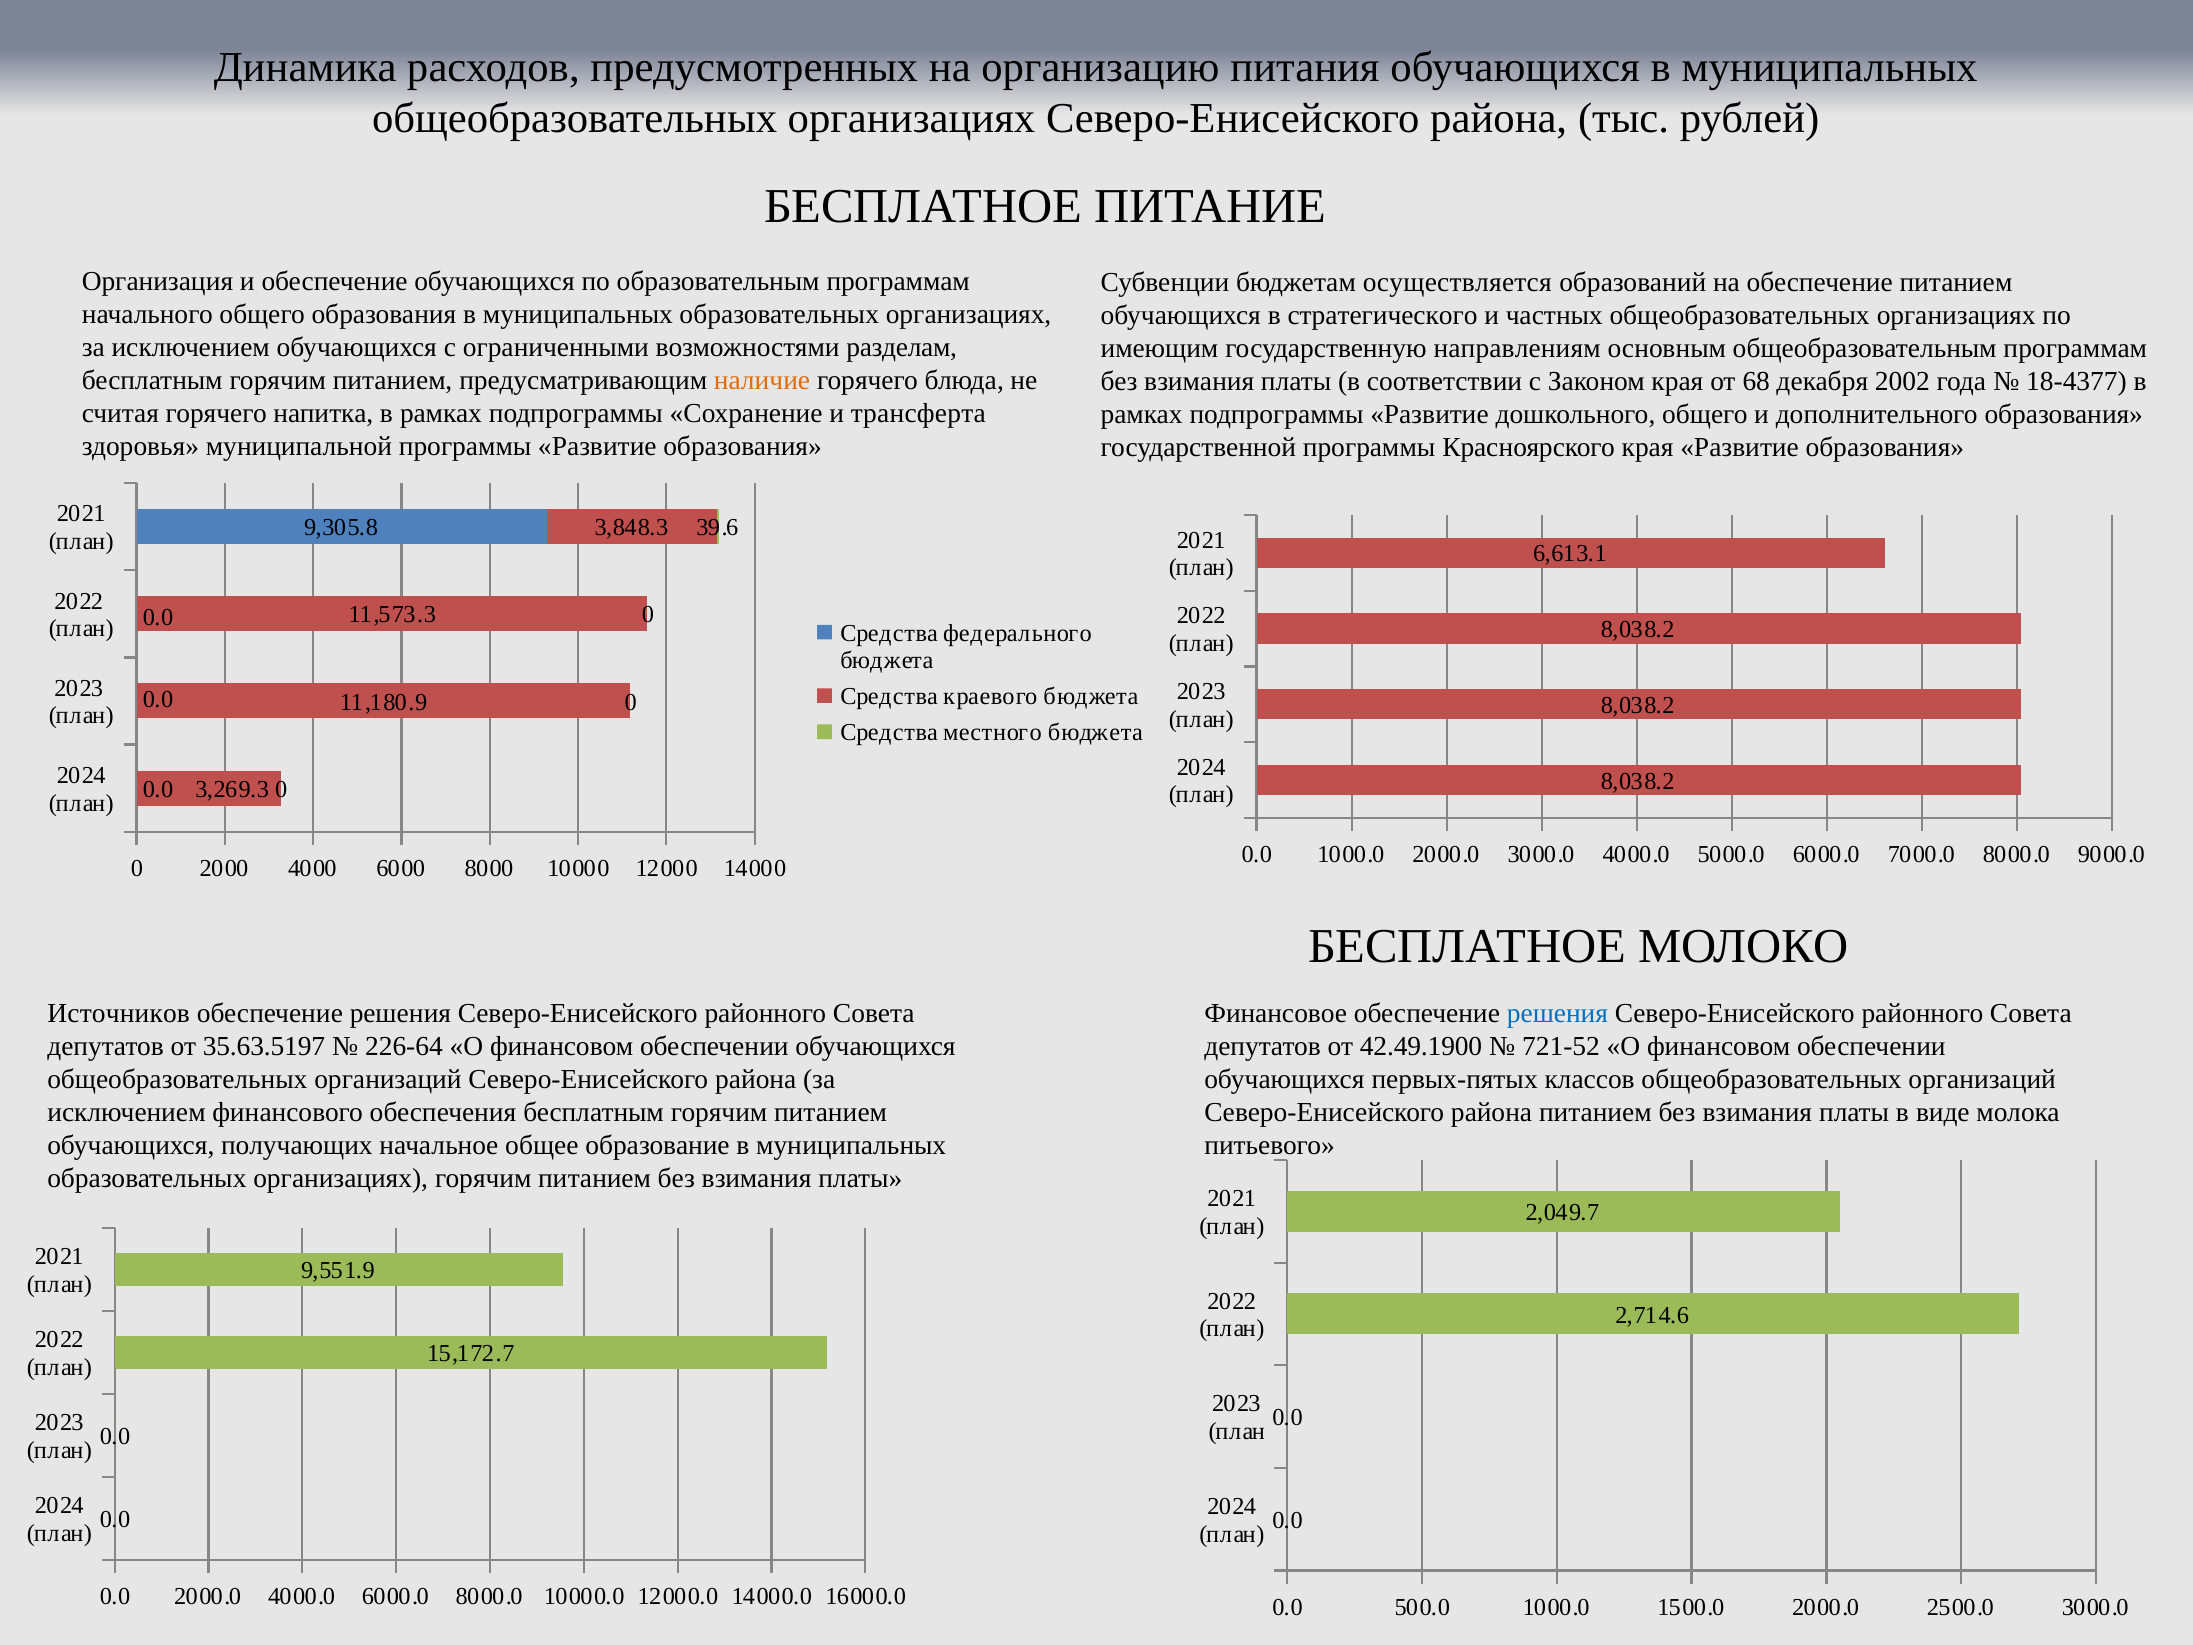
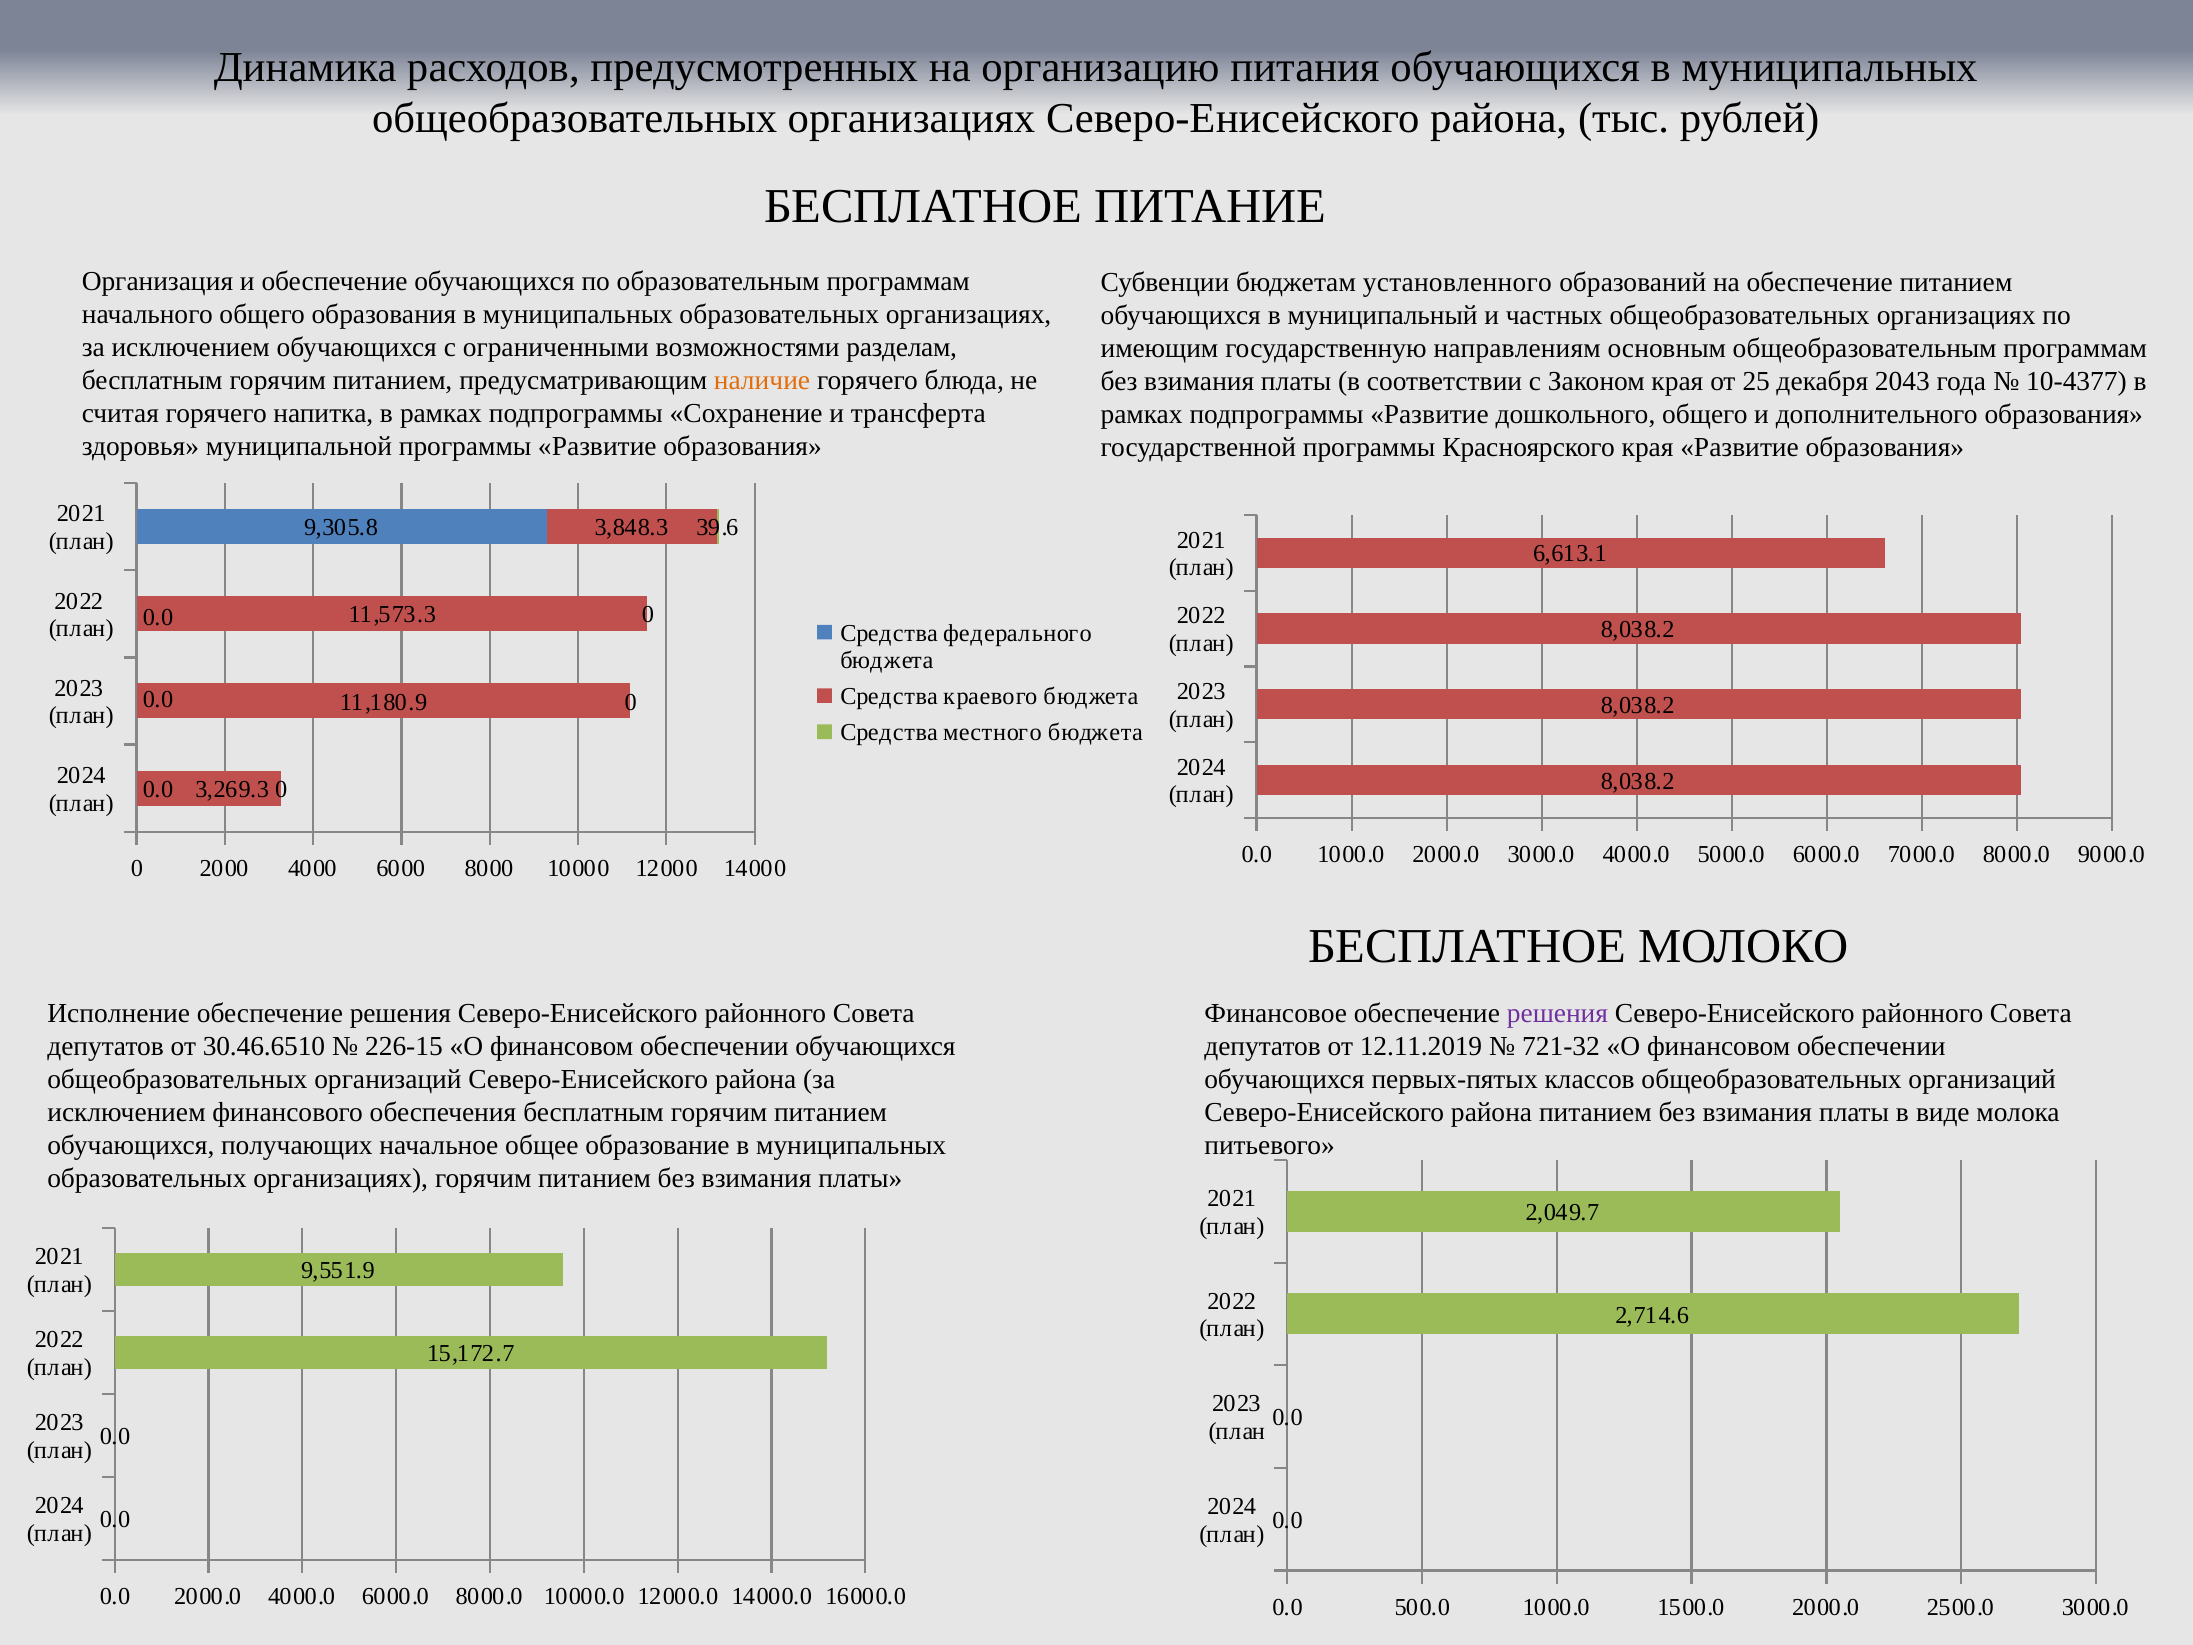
осуществляется: осуществляется -> установленного (1457, 282)
стратегического: стратегического -> муниципальный (1383, 315)
68: 68 -> 25 (1756, 381)
2002: 2002 -> 2043 (1902, 381)
18-4377: 18-4377 -> 10-4377 (2076, 381)
Источников: Источников -> Исполнение (119, 1013)
решения colour: blue -> purple (1557, 1013)
35.63.5197: 35.63.5197 -> 30.46.6510 (264, 1046)
226-64: 226-64 -> 226-15 (404, 1046)
42.49.1900: 42.49.1900 -> 12.11.2019 (1421, 1046)
721-52: 721-52 -> 721-32 (1561, 1046)
